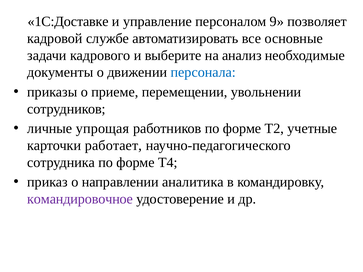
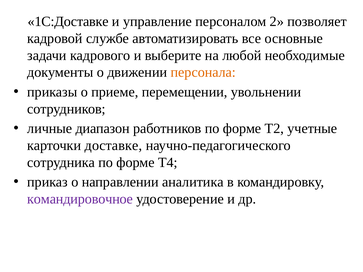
9: 9 -> 2 (277, 22)
анализ: анализ -> любой (242, 55)
персонала colour: blue -> orange (203, 72)
упрощая: упрощая -> диапазон (103, 129)
работает: работает -> доставке (113, 146)
